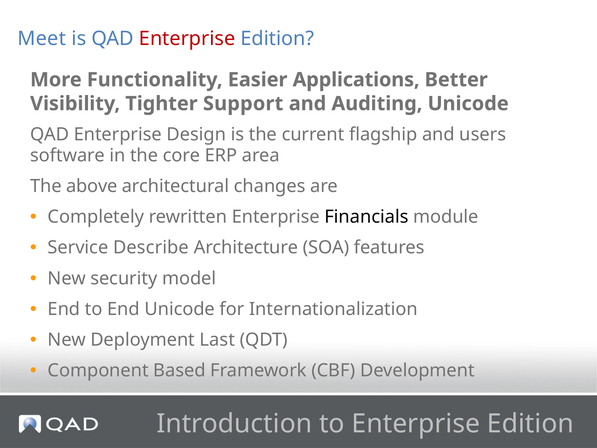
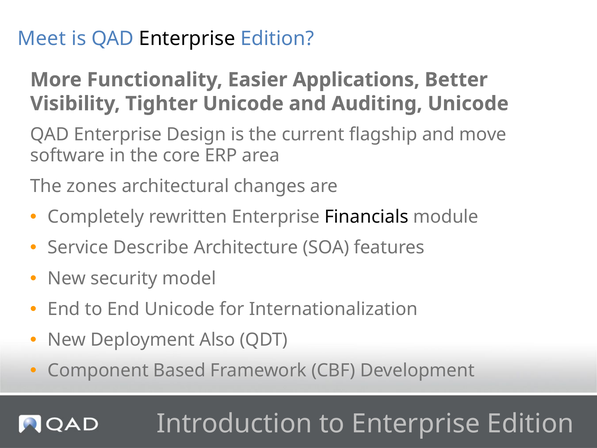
Enterprise colour: red -> black (187, 39)
Tighter Support: Support -> Unicode (243, 104)
users: users -> move (483, 135)
above: above -> zones (92, 186)
Last: Last -> Also (217, 340)
